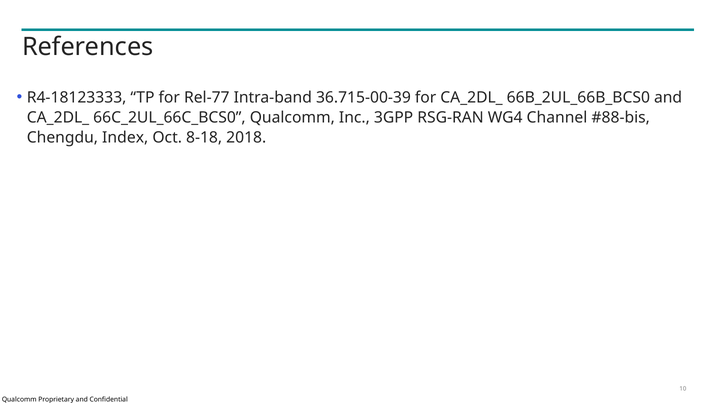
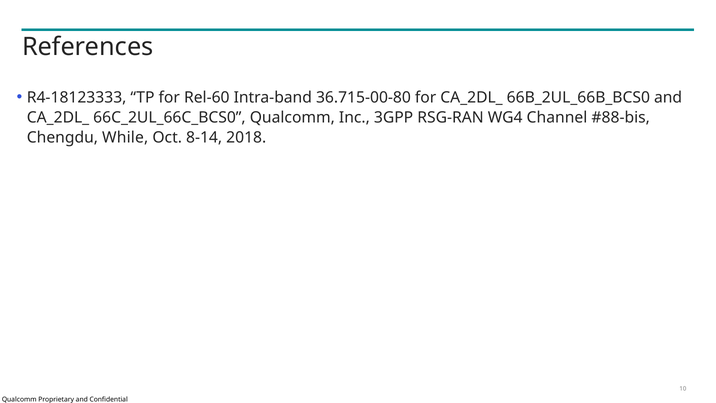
Rel-77: Rel-77 -> Rel-60 (207, 97)
36.715-00-39: 36.715-00-39 -> 36.715-00-80 (363, 97)
Index: Index -> While (125, 138)
8-18: 8-18 -> 8-14 (204, 138)
